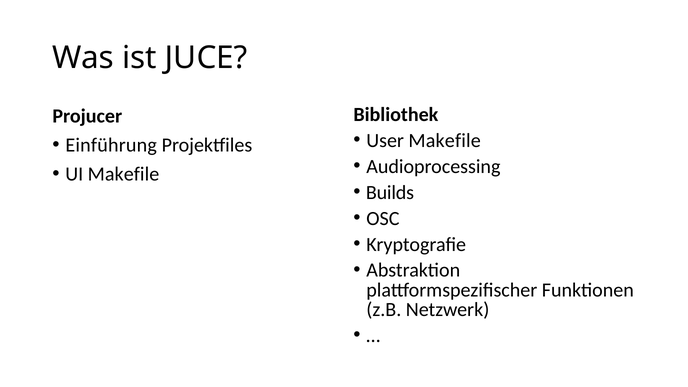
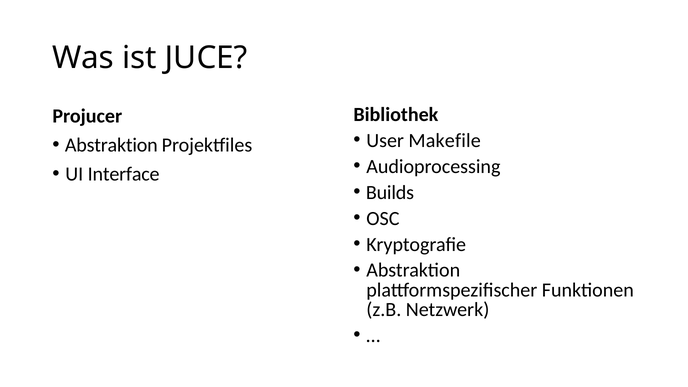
Einführung: Einführung -> Abstraktion (111, 145)
UI Makefile: Makefile -> Interface (124, 174)
